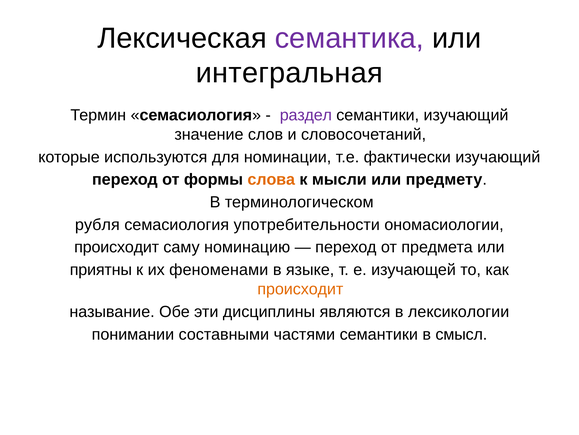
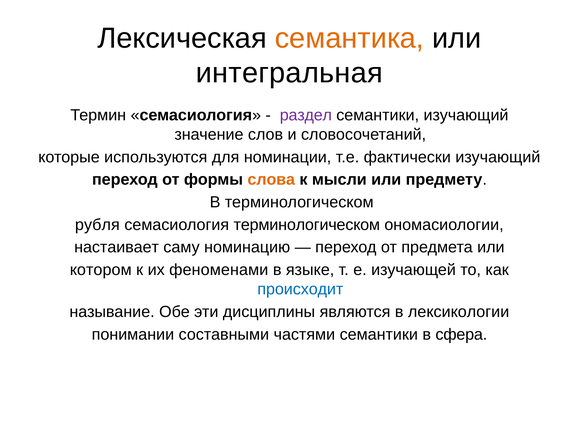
семантика colour: purple -> orange (349, 38)
семасиология употребительности: употребительности -> терминологическом (307, 224)
происходит: происходит -> настаивает (117, 247)
приятны: приятны -> котором (101, 269)
происходит colour: orange -> blue (300, 289)
смысл: смысл -> сфера (461, 334)
